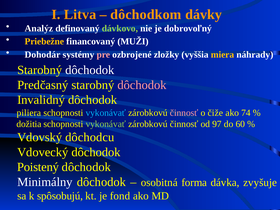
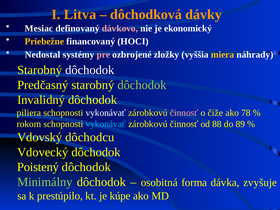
dôchodkom: dôchodkom -> dôchodková (146, 14)
Analýz: Analýz -> Mesiac (39, 28)
dávkovo colour: light green -> pink (120, 28)
dobrovoľný: dobrovoľný -> ekonomický (188, 28)
MUŽI: MUŽI -> HOCI (133, 41)
Dohodár: Dohodár -> Nedostal (43, 55)
dôchodok colour: pink -> light green (142, 85)
vykonávať colour: light blue -> white (106, 113)
74: 74 -> 78 (246, 113)
dožitia: dožitia -> rokom (29, 124)
vykonávať colour: light green -> light blue (106, 124)
97: 97 -> 88 (217, 124)
60: 60 -> 89 (240, 124)
Minimálny colour: white -> light green (45, 182)
spôsobujú: spôsobujú -> prestúpilo (60, 196)
fond: fond -> kúpe (120, 196)
